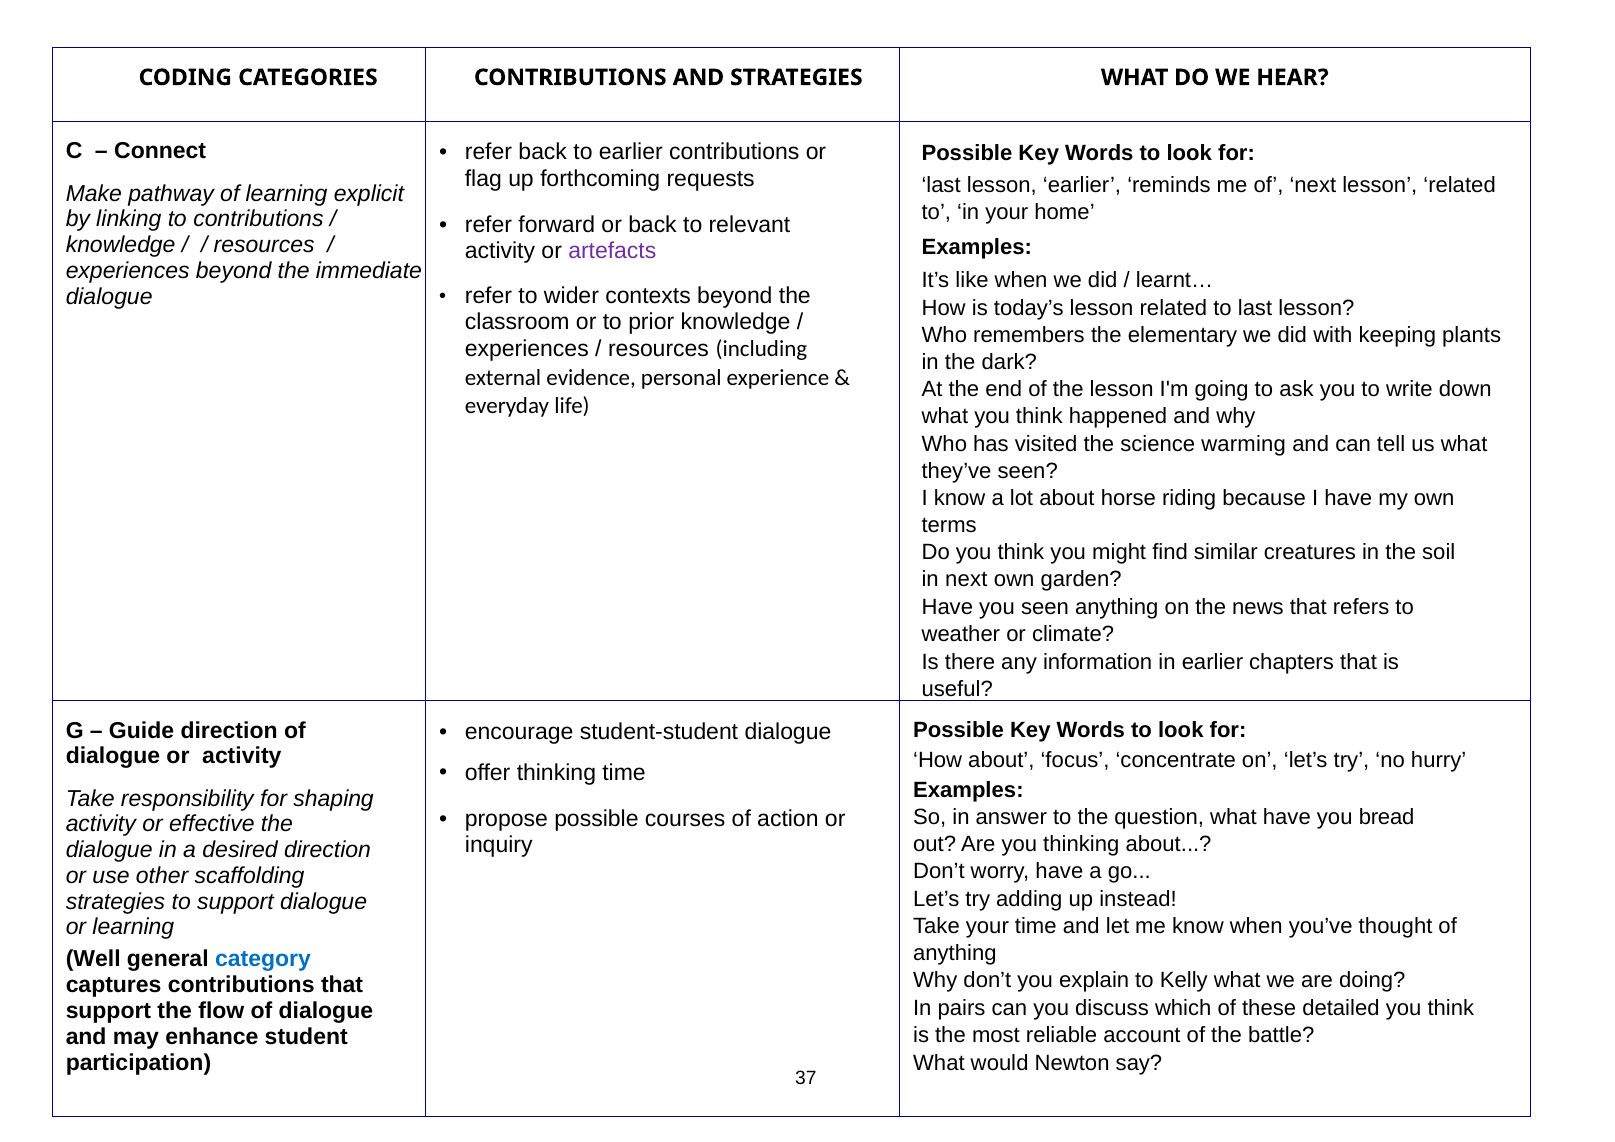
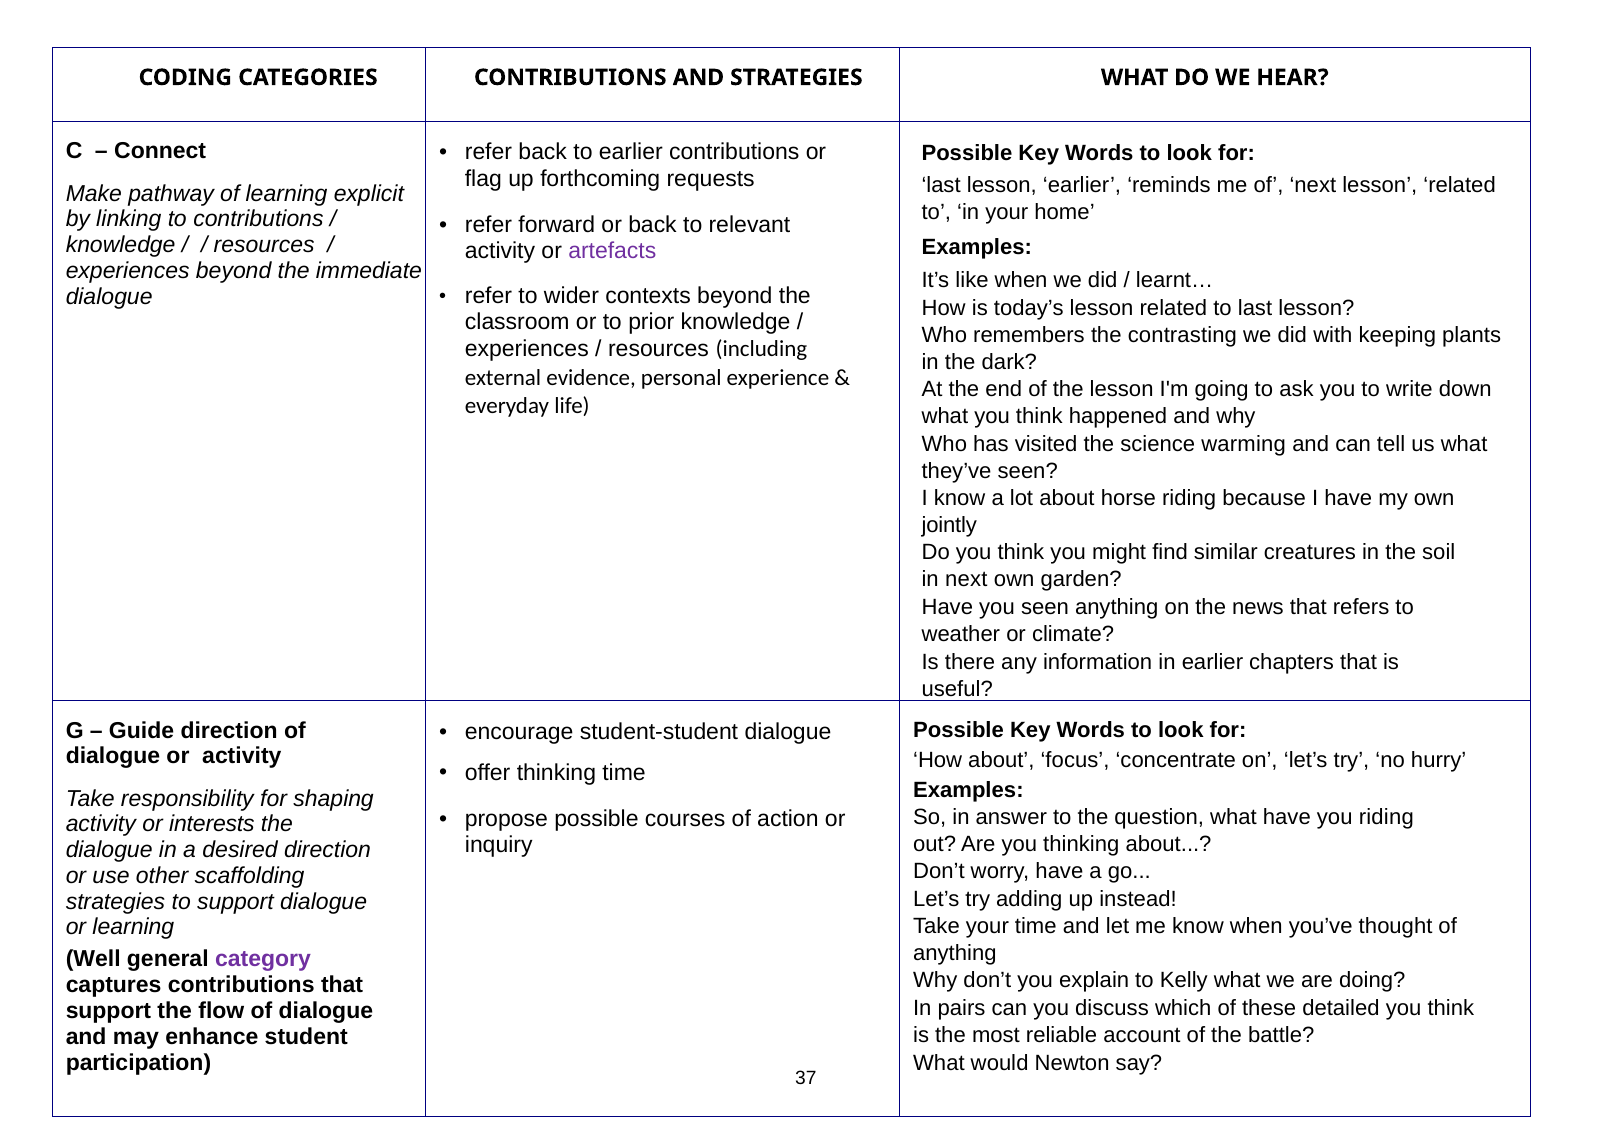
elementary: elementary -> contrasting (1182, 336)
terms: terms -> jointly (949, 525)
you bread: bread -> riding (1386, 817)
effective: effective -> interests (212, 824)
category colour: blue -> purple (263, 959)
